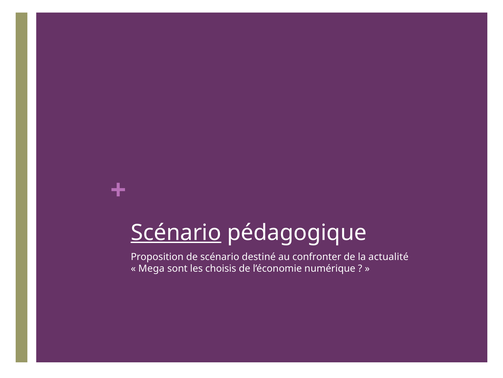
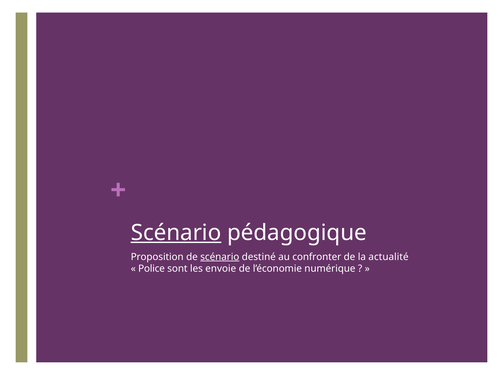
scénario underline: none -> present (220, 256)
Mega: Mega -> Police (152, 268)
choisis: choisis -> envoie (221, 268)
